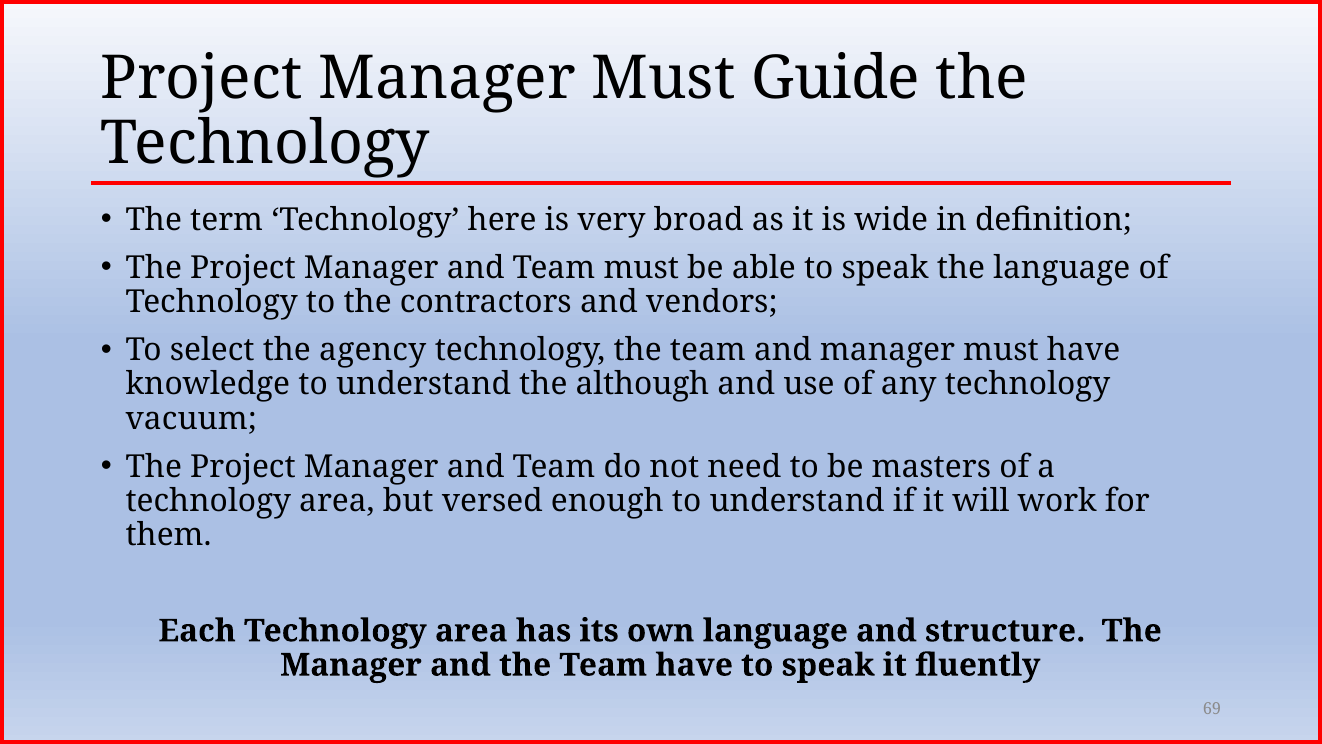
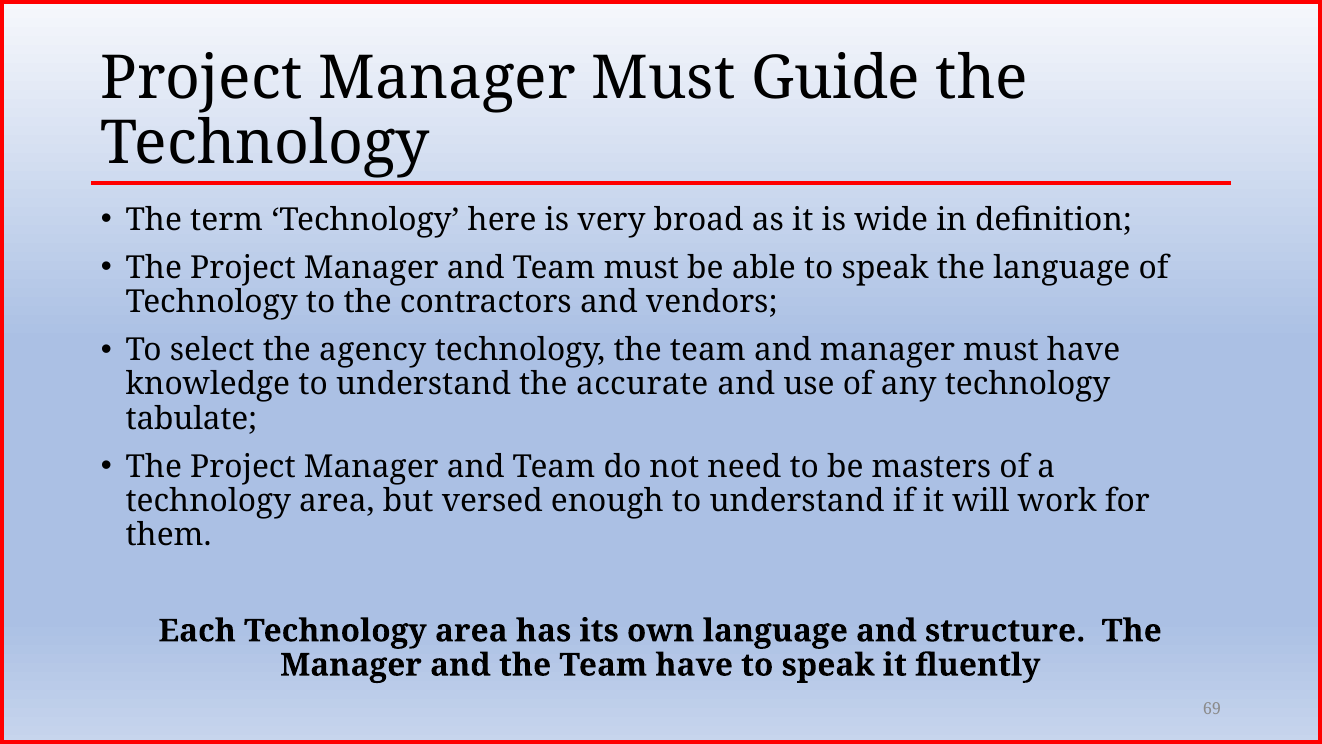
although: although -> accurate (642, 384)
vacuum: vacuum -> tabulate (191, 418)
